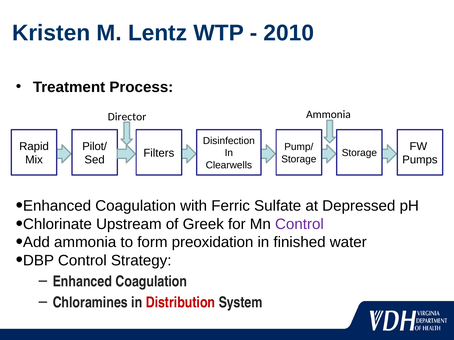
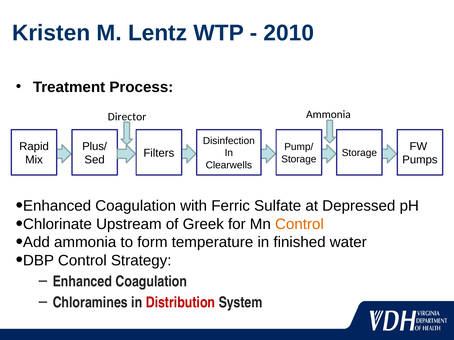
Pilot/: Pilot/ -> Plus/ (95, 147)
Control colour: purple -> orange (299, 224)
preoxidation: preoxidation -> temperature (213, 243)
